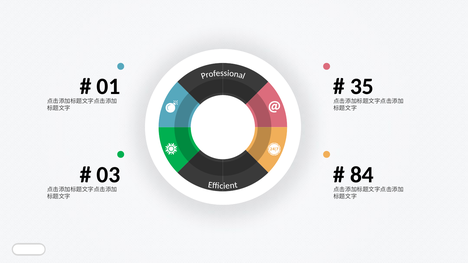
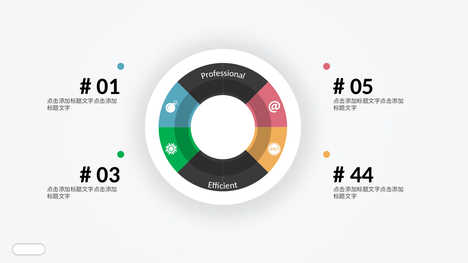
35: 35 -> 05 (362, 87)
84: 84 -> 44 (362, 175)
